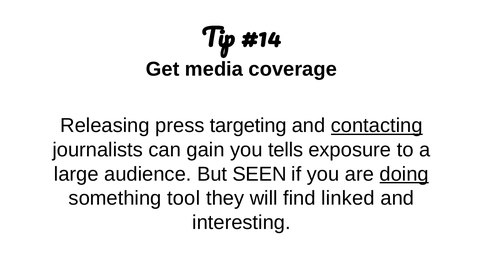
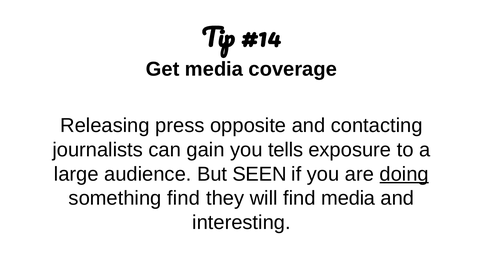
targeting: targeting -> opposite (248, 126)
contacting underline: present -> none (377, 126)
something tool: tool -> find (184, 198)
find linked: linked -> media (348, 198)
